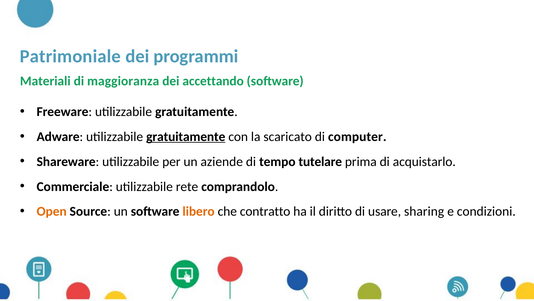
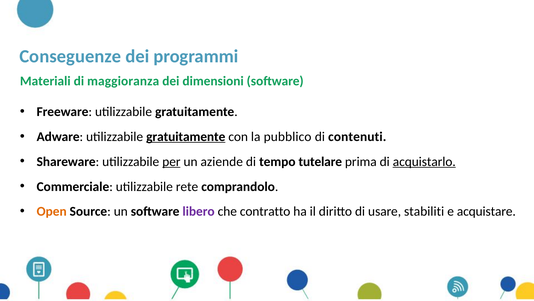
Patrimoniale: Patrimoniale -> Conseguenze (70, 56)
accettando: accettando -> dimensioni (213, 81)
scaricato: scaricato -> pubblico (288, 136)
computer: computer -> contenuti (357, 136)
per underline: none -> present (171, 161)
acquistarlo underline: none -> present (424, 161)
libero colour: orange -> purple (199, 211)
sharing: sharing -> stabiliti (424, 211)
condizioni: condizioni -> acquistare (486, 211)
